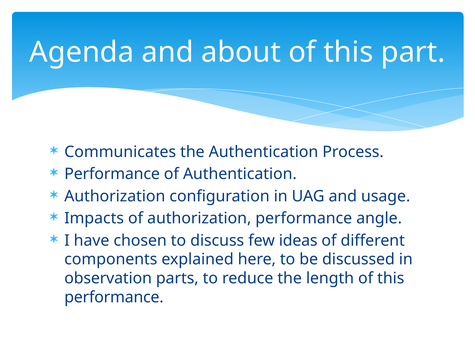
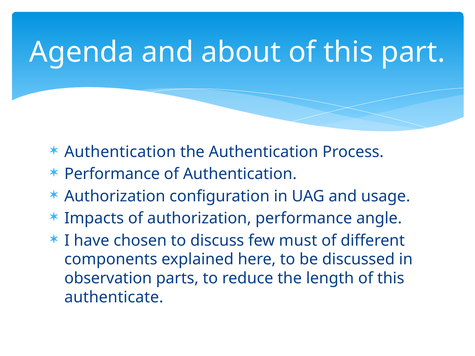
Communicates: Communicates -> Authentication (120, 152)
ideas: ideas -> must (298, 241)
performance: performance -> authenticate (114, 298)
